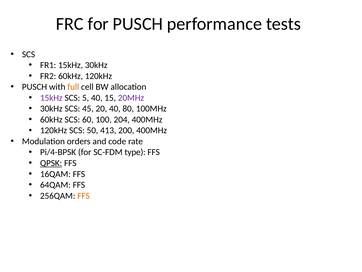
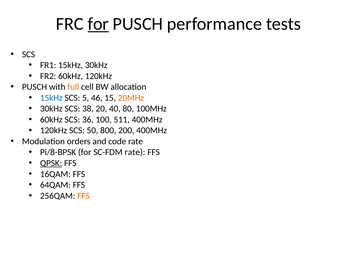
for underline: none -> present (98, 24)
15kHz colour: purple -> blue (51, 98)
5 40: 40 -> 46 (97, 98)
20MHz colour: purple -> orange (131, 98)
45: 45 -> 38 (88, 109)
60: 60 -> 36 (88, 119)
204: 204 -> 511 (122, 119)
413: 413 -> 800 (108, 130)
Pi/4-BPSK: Pi/4-BPSK -> Pi/8-BPSK (58, 152)
SC-FDM type: type -> rate (135, 152)
